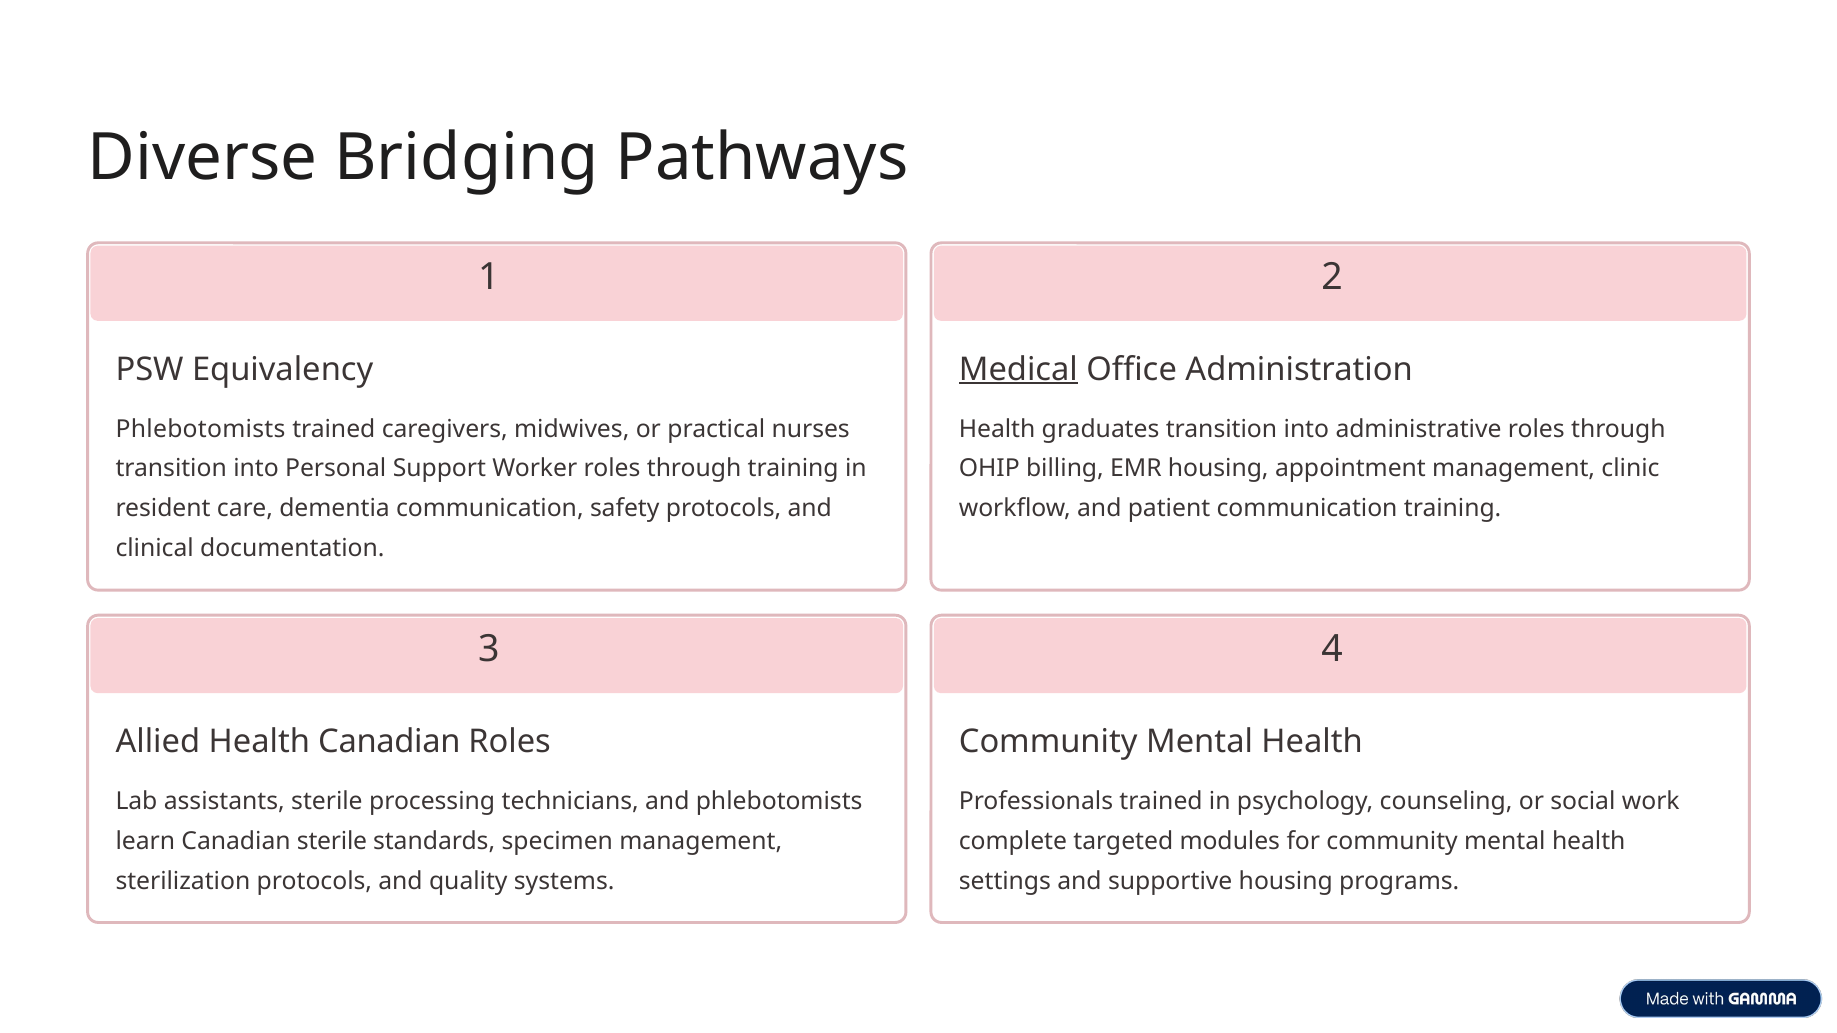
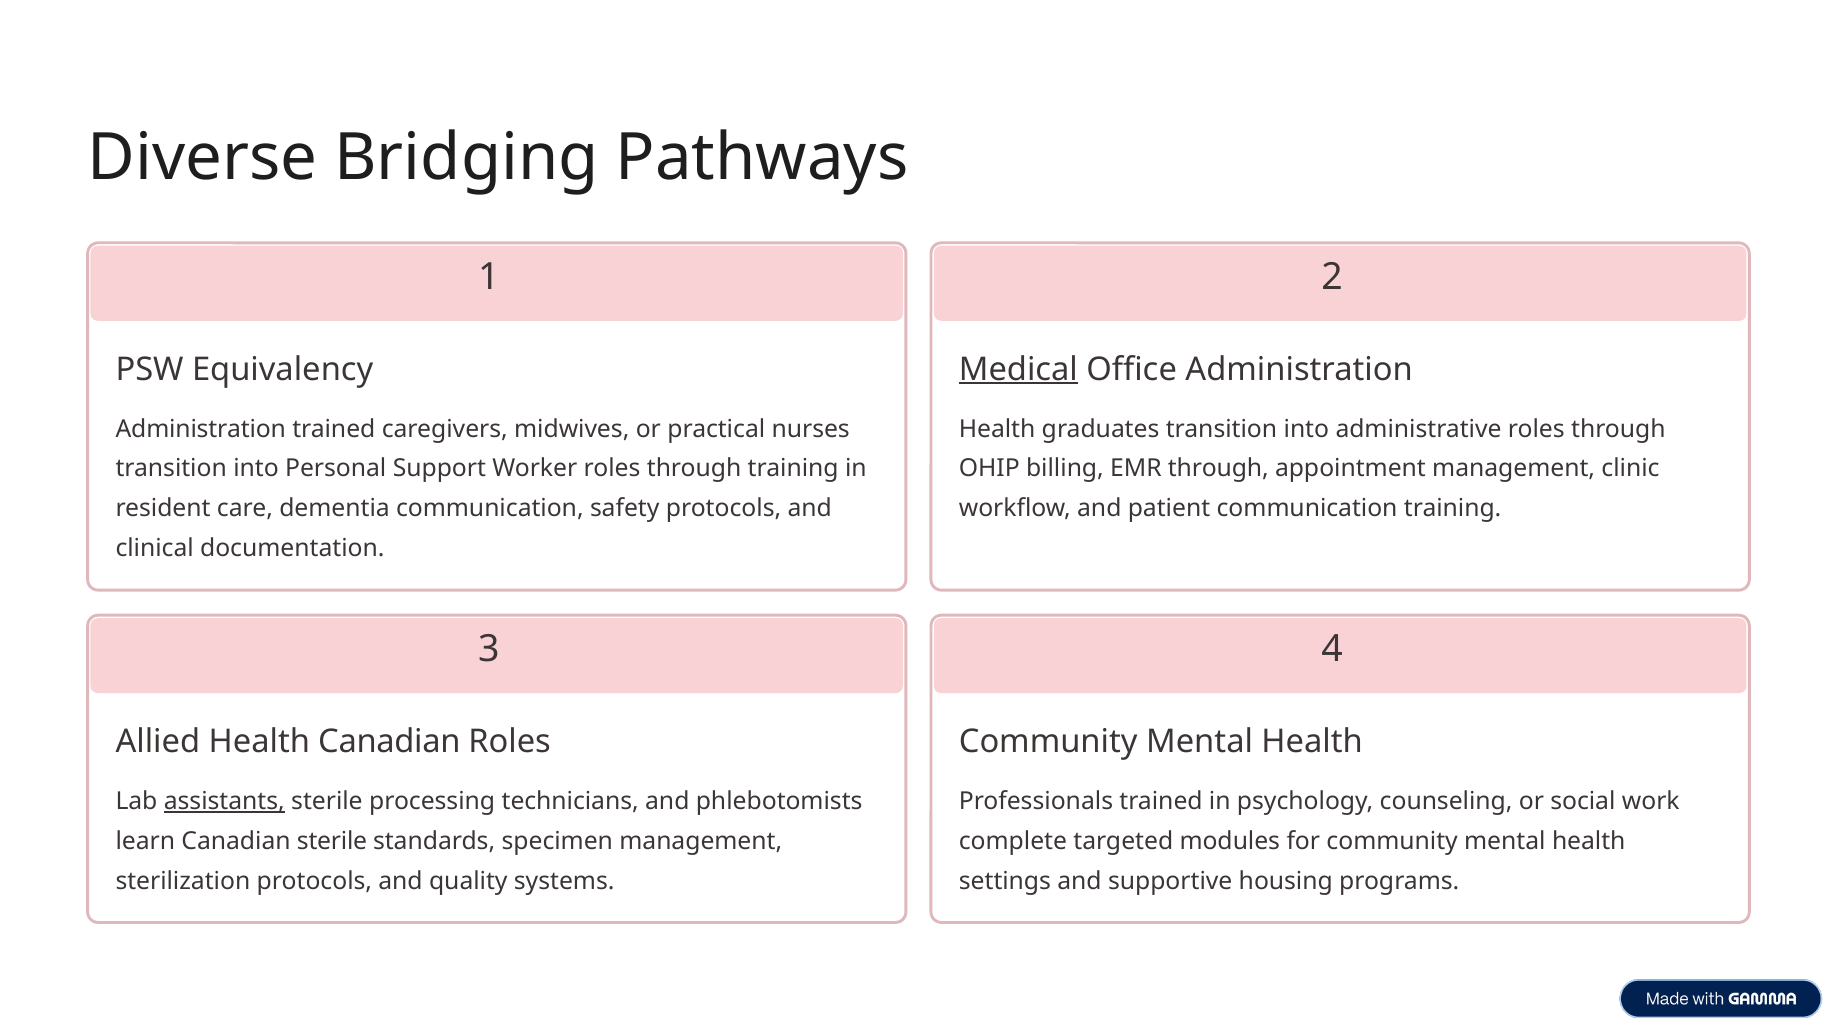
Phlebotomists: Phlebotomists -> Administration (201, 429)
EMR housing: housing -> through (1218, 469)
assistants underline: none -> present (224, 801)
